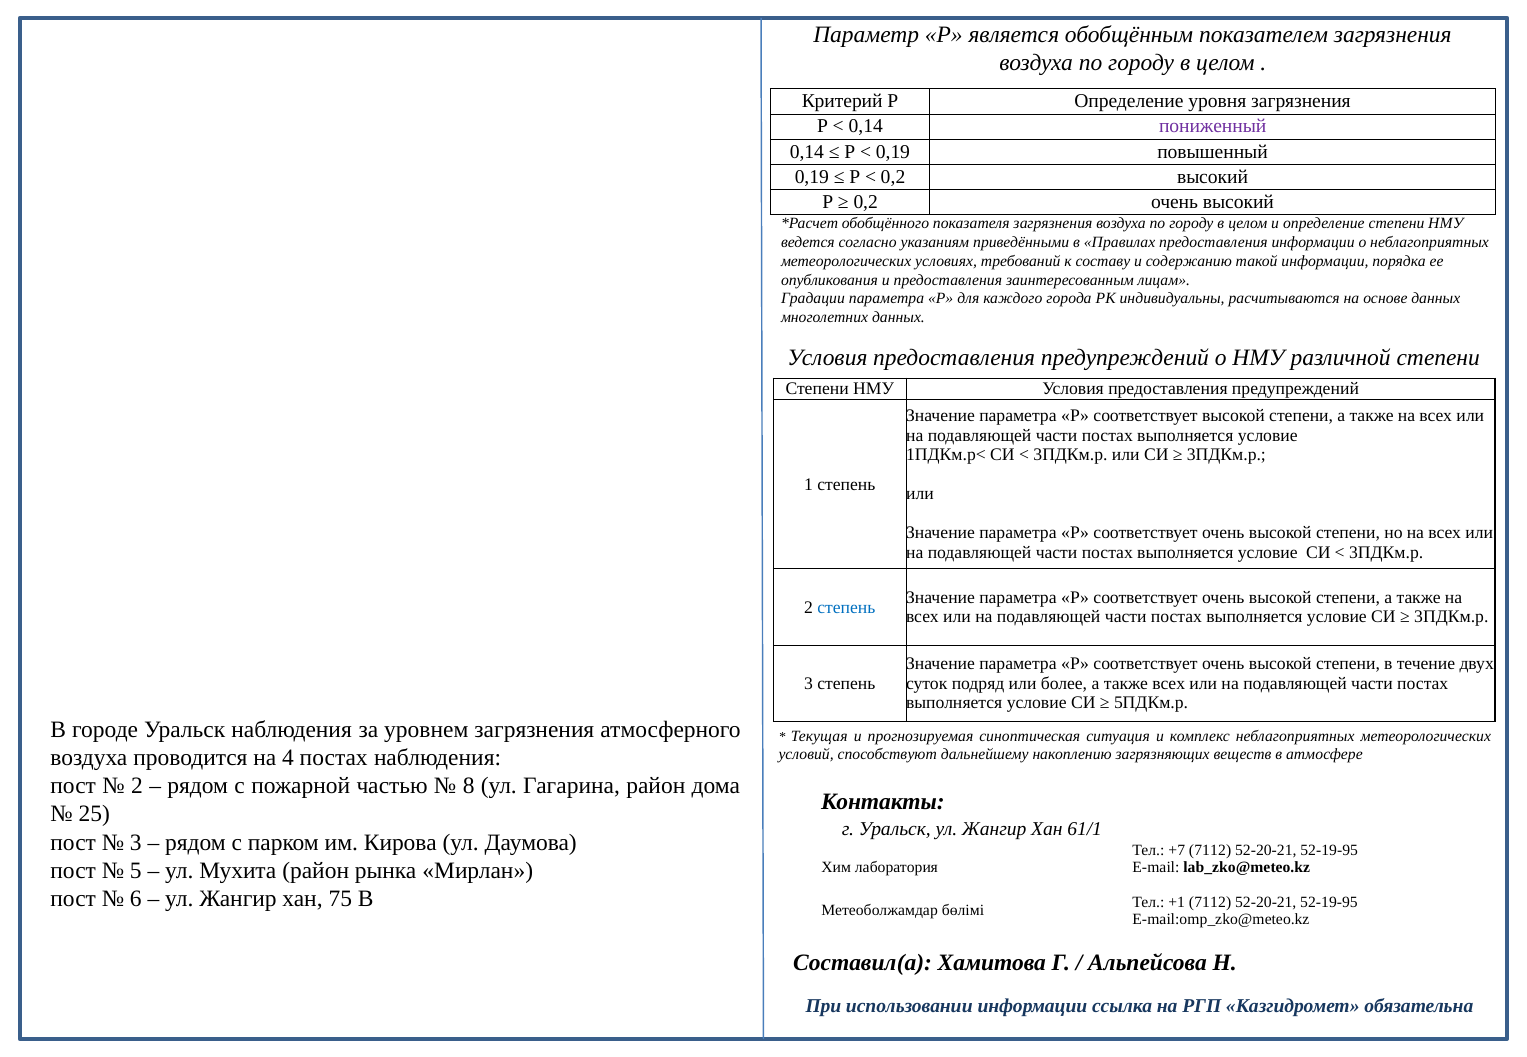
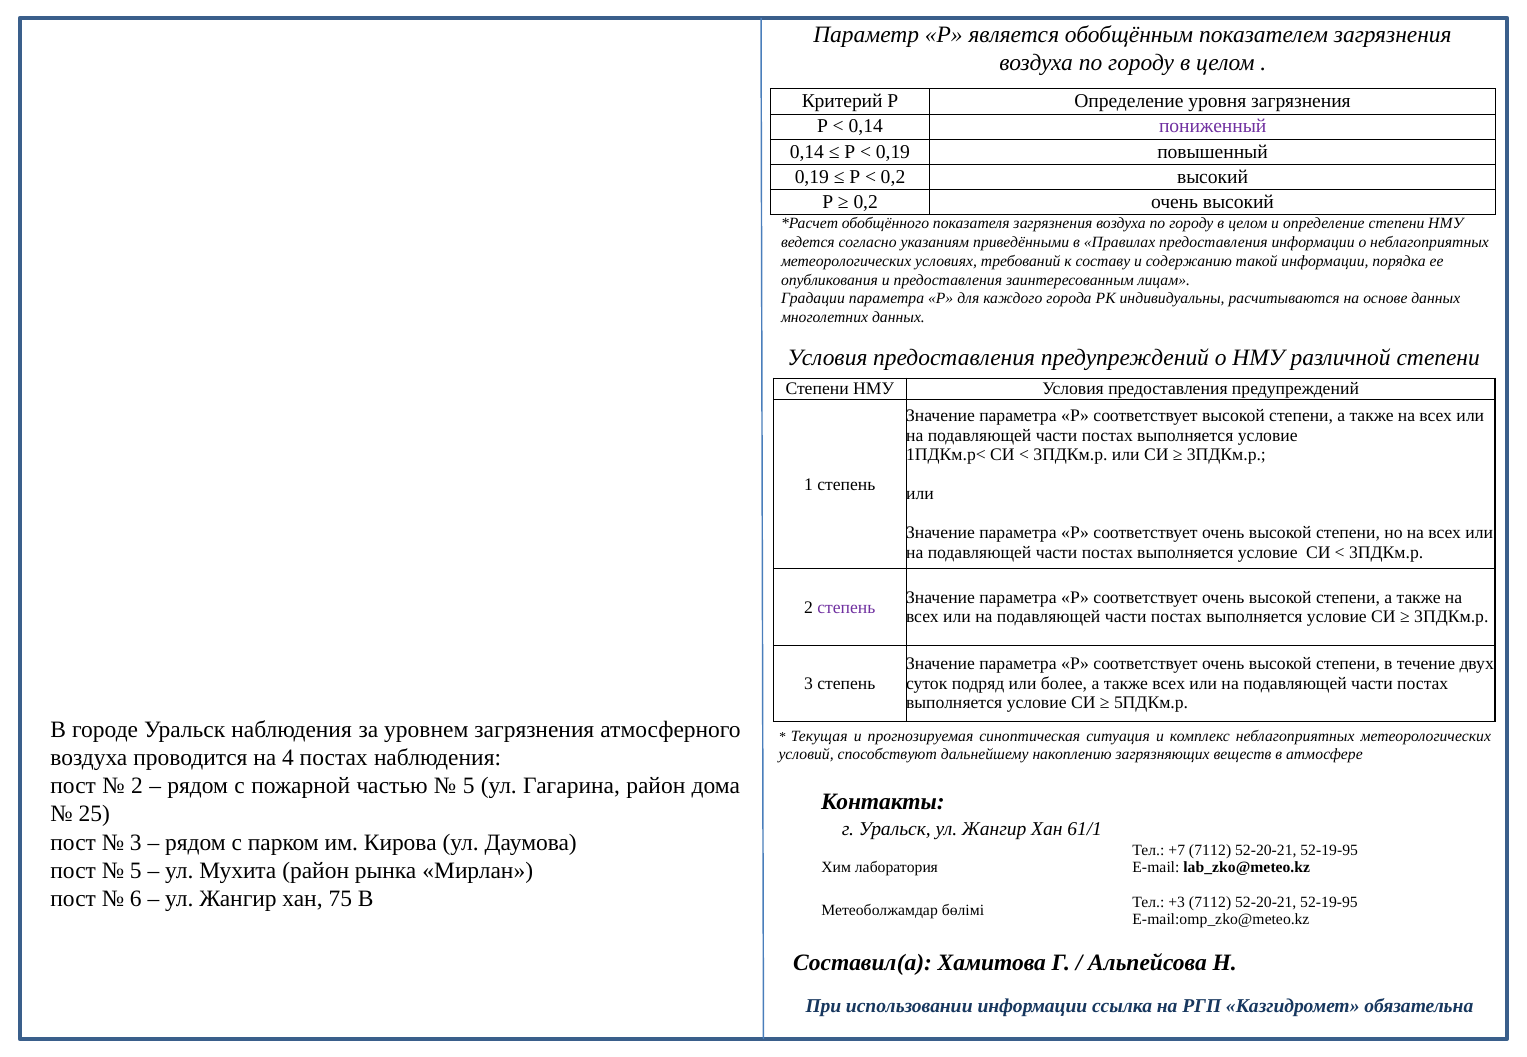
степень colour: blue -> purple (846, 607)
8: 8 -> 5 (469, 786)
+1: +1 -> +3 (1177, 902)
